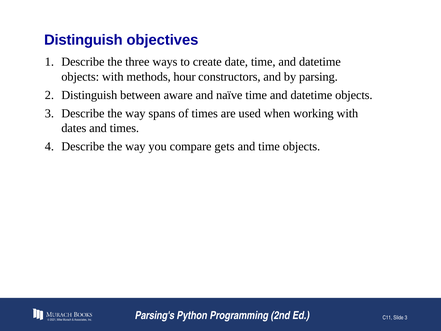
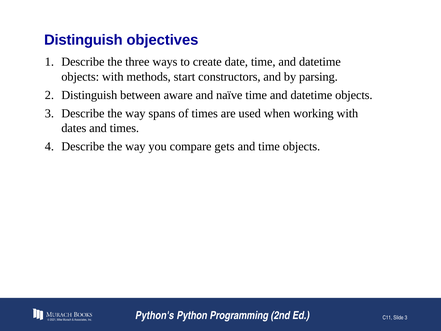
hour: hour -> start (184, 77)
Parsing's: Parsing's -> Python's (155, 315)
